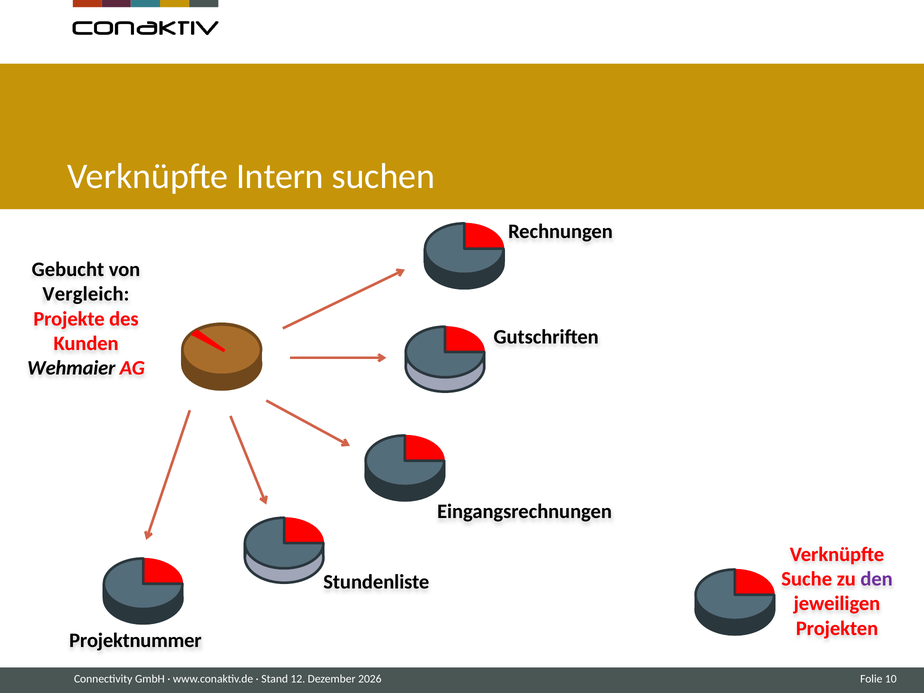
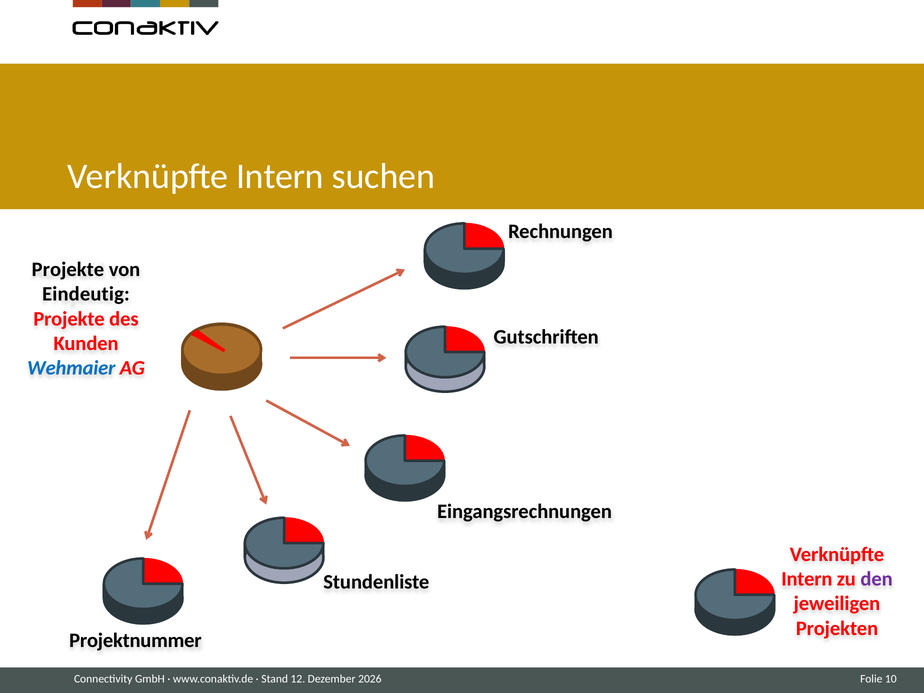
Gebucht: Gebucht -> Projekte (68, 270)
Vergleich: Vergleich -> Eindeutig (86, 294)
Wehmaier colour: black -> blue (71, 368)
Suche: Suche -> Intern (807, 579)
